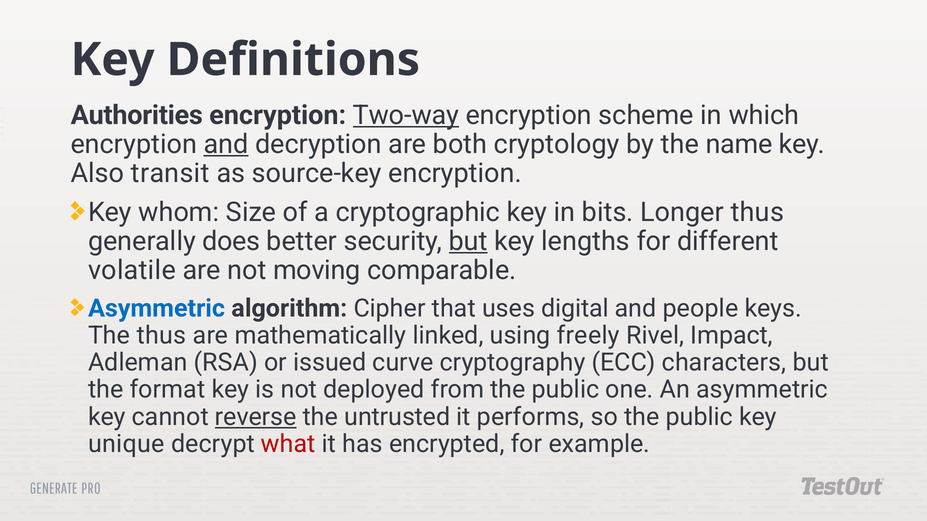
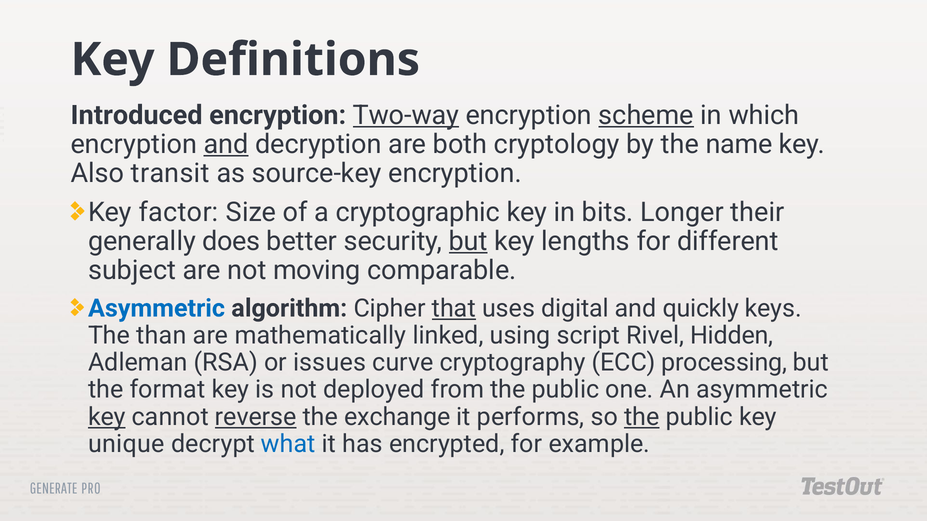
Authorities: Authorities -> Introduced (137, 115)
scheme underline: none -> present (646, 115)
whom: whom -> factor (179, 212)
Longer thus: thus -> their (757, 212)
volatile: volatile -> subject (132, 271)
that underline: none -> present (454, 308)
people: people -> quickly (701, 308)
The thus: thus -> than (161, 336)
freely: freely -> script (588, 336)
Impact: Impact -> Hidden (732, 336)
issued: issued -> issues (330, 363)
characters: characters -> processing (724, 363)
key underline: none -> present (107, 417)
untrusted: untrusted -> exchange (397, 417)
the underline: none -> present (642, 417)
what colour: red -> blue (288, 444)
